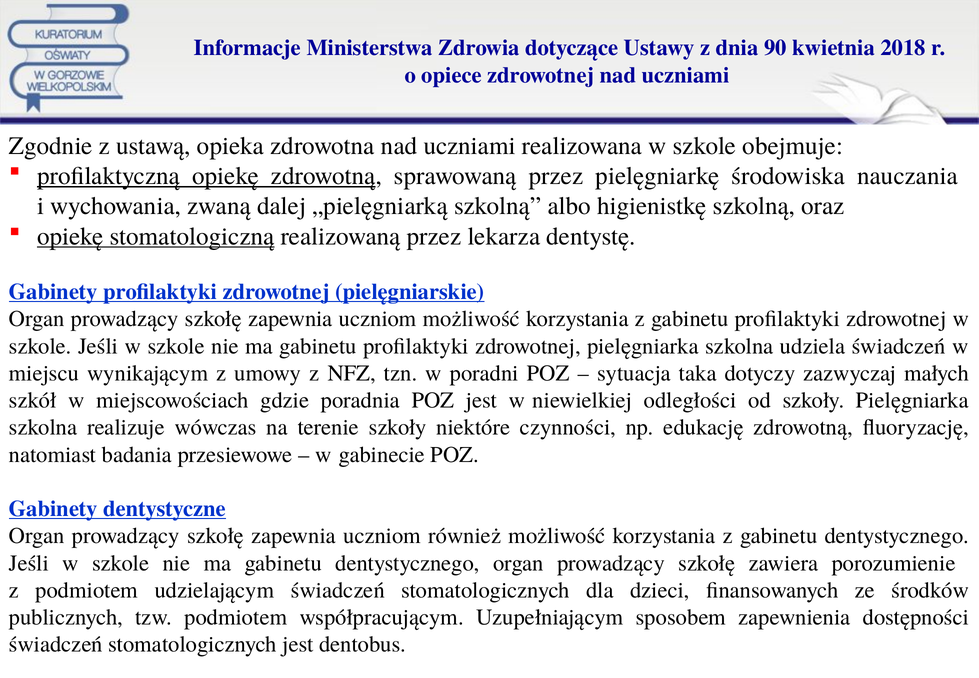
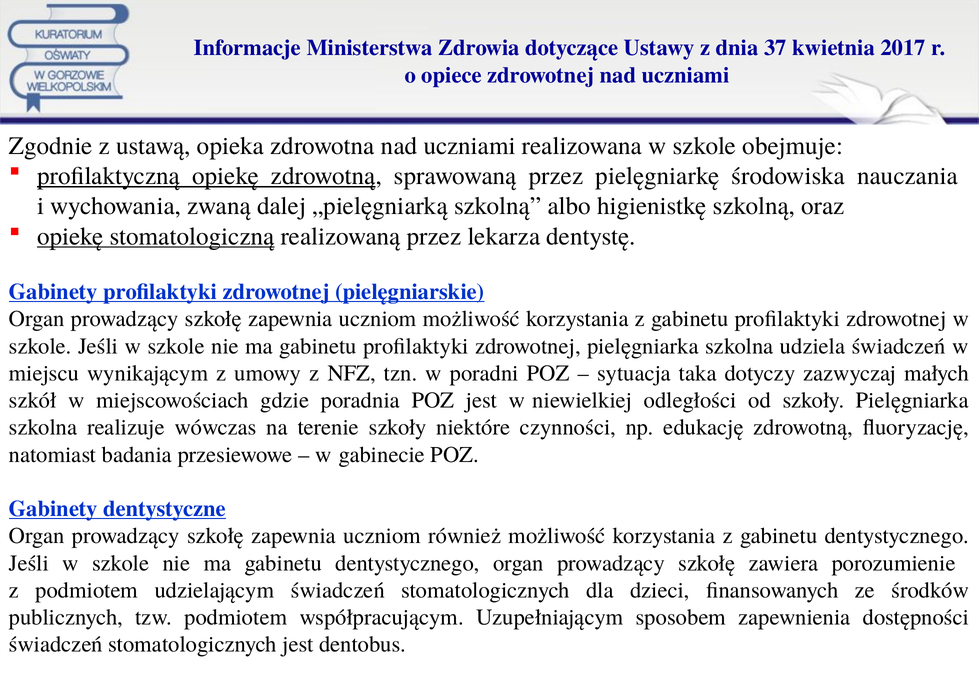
90: 90 -> 37 (775, 48)
2018: 2018 -> 2017 (903, 48)
